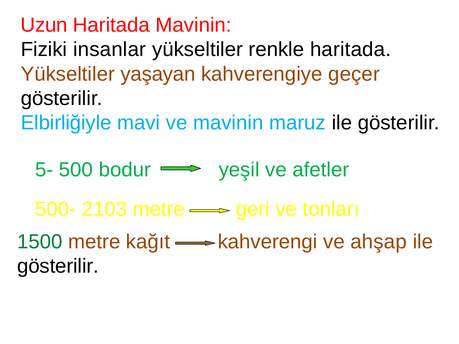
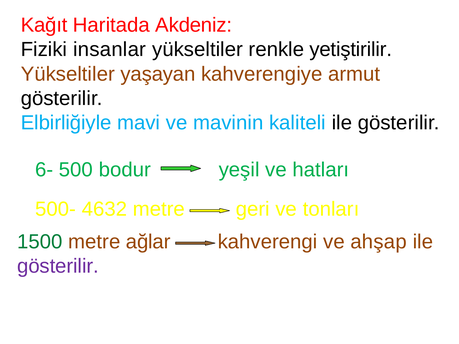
Uzun: Uzun -> Kağıt (44, 25)
Haritada Mavinin: Mavinin -> Akdeniz (194, 25)
renkle haritada: haritada -> yetiştirilir (351, 50)
geçer: geçer -> armut (354, 74)
maruz: maruz -> kaliteli (297, 123)
5-: 5- -> 6- (44, 170)
afetler: afetler -> hatları (321, 170)
2103: 2103 -> 4632 (104, 209)
kağıt: kağıt -> ağlar (148, 242)
gösterilir colour: black -> purple (58, 266)
